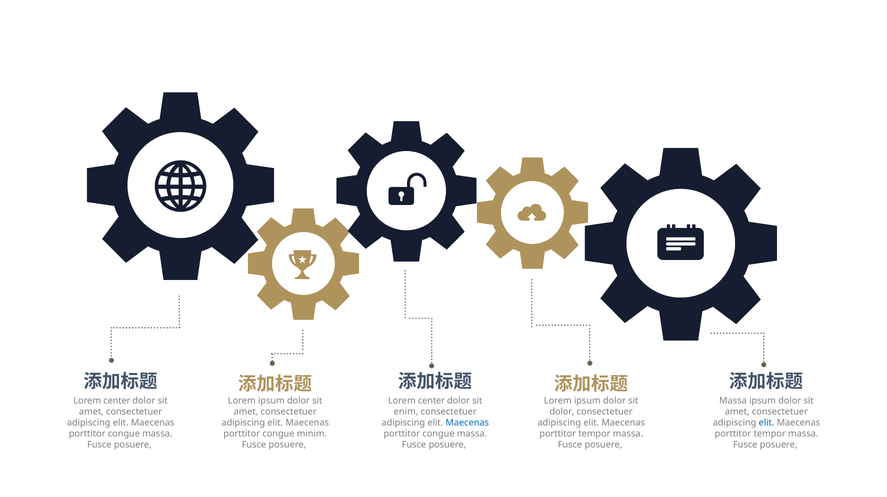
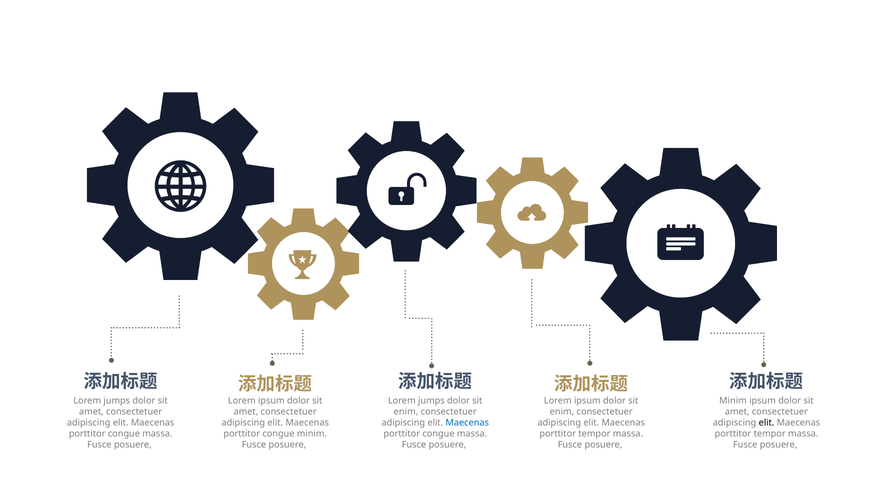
center: center -> jumps (117, 401)
center: center -> jumps (431, 401)
Massa: Massa -> Minim (733, 401)
dolor: dolor -> enim (562, 412)
elit colour: blue -> black (767, 423)
